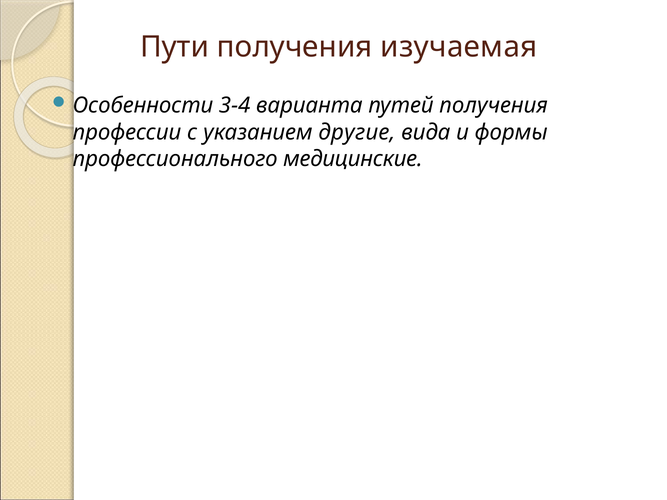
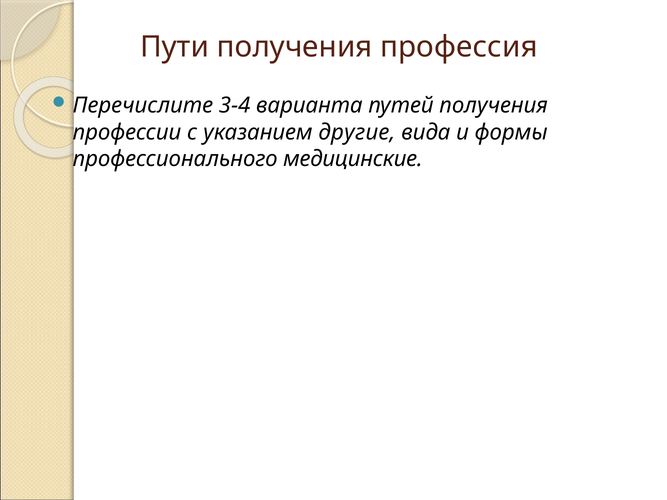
изучаемая: изучаемая -> профессия (459, 47)
Особенности: Особенности -> Перечислите (143, 106)
